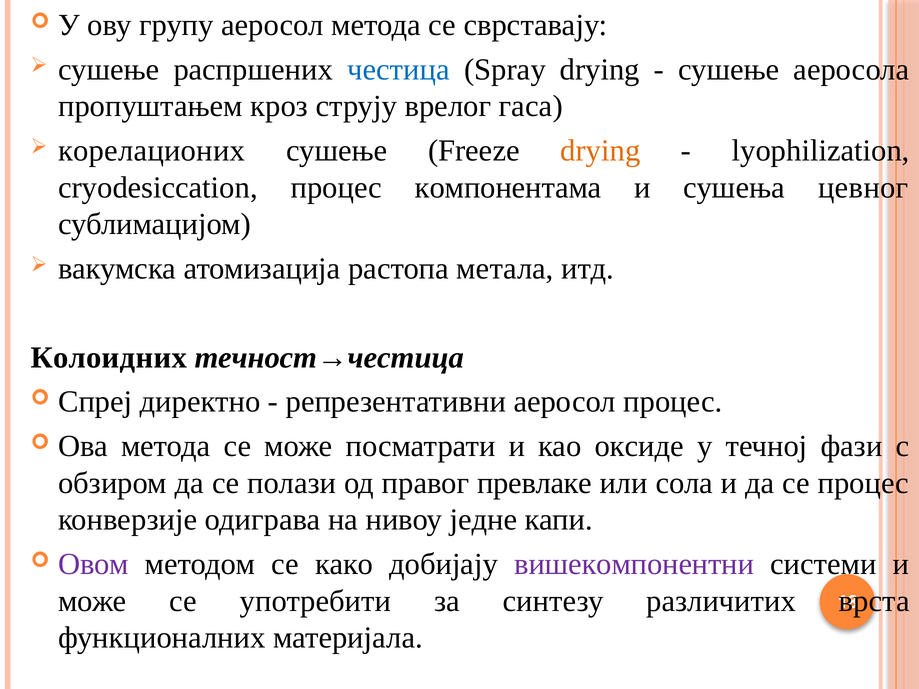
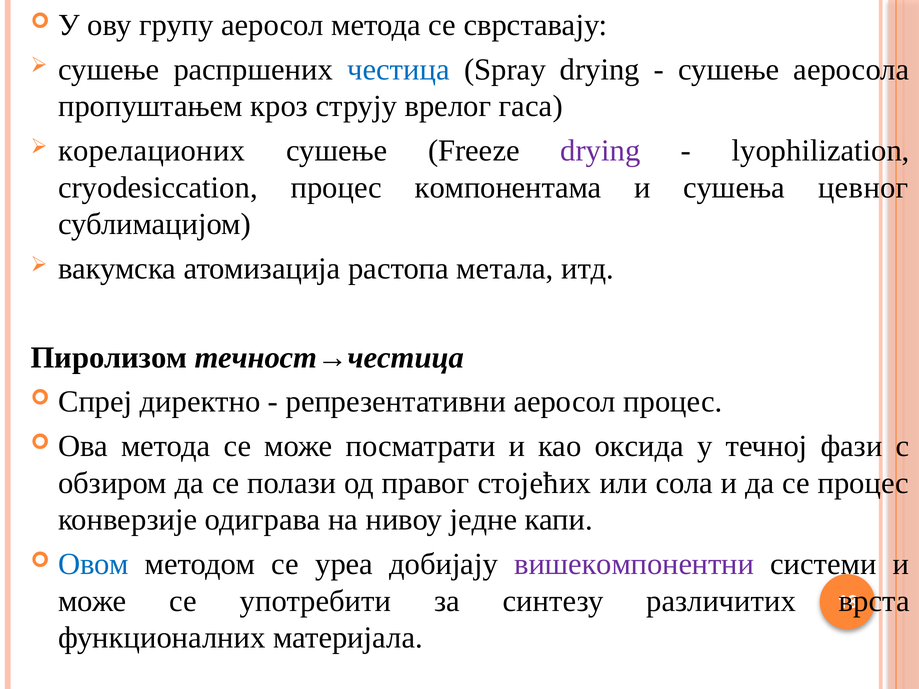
drying colour: orange -> purple (600, 151)
Колоидних: Колоидних -> Пиролизом (109, 358)
оксиде: оксиде -> оксида (639, 446)
превлаке: превлаке -> стојећих (534, 483)
Овом colour: purple -> blue (93, 564)
како: како -> уреа (344, 564)
